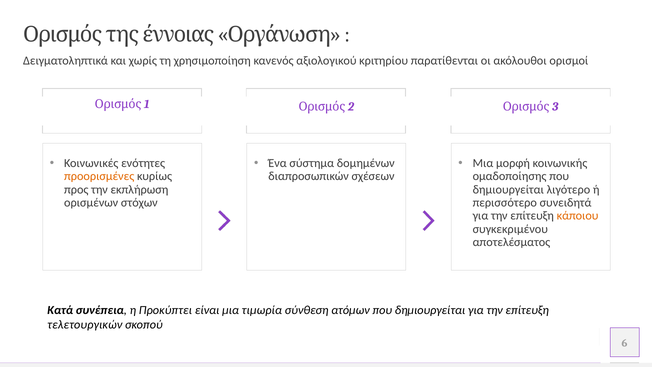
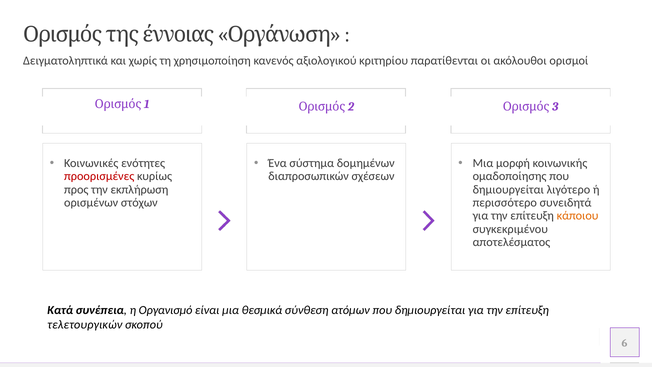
προορισμένες colour: orange -> red (99, 176)
Προκύπτει: Προκύπτει -> Οργανισμό (166, 310)
τιμωρία: τιμωρία -> θεσμικά (262, 310)
